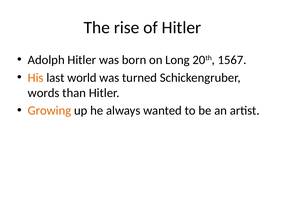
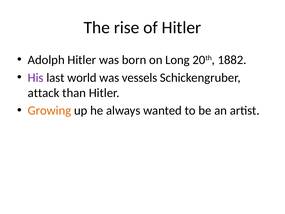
1567: 1567 -> 1882 (232, 60)
His colour: orange -> purple (36, 78)
turned: turned -> vessels (140, 78)
words: words -> attack (44, 93)
